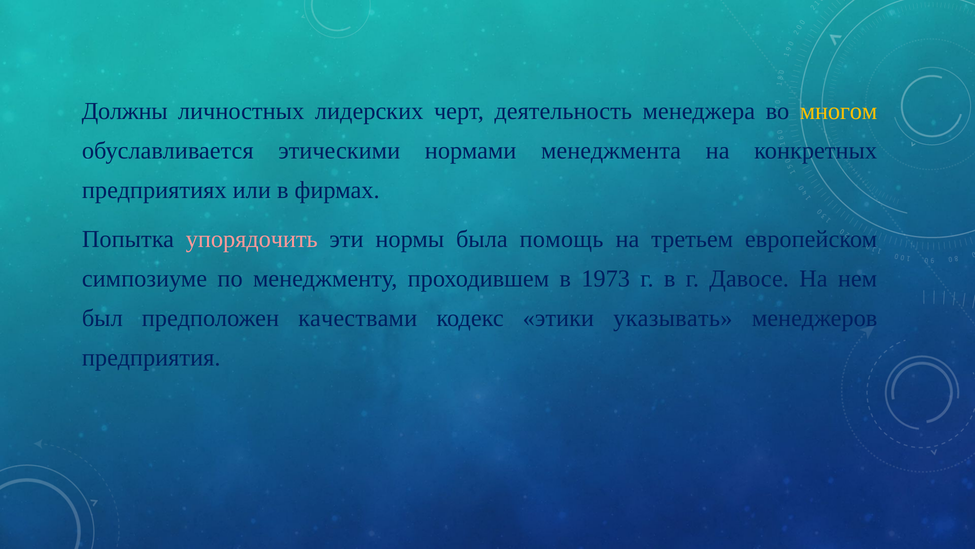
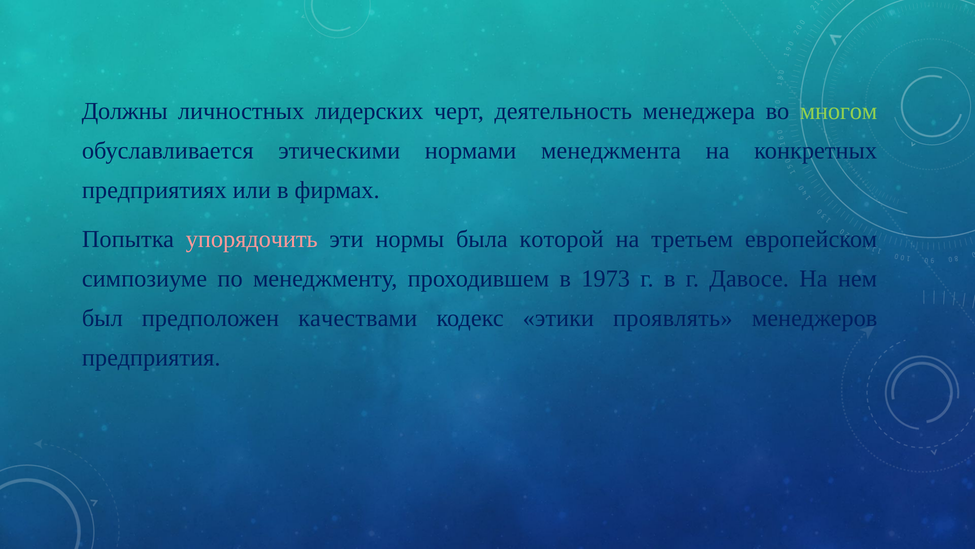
многом colour: yellow -> light green (839, 111)
помощь: помощь -> которой (562, 239)
указывать: указывать -> проявлять (673, 318)
